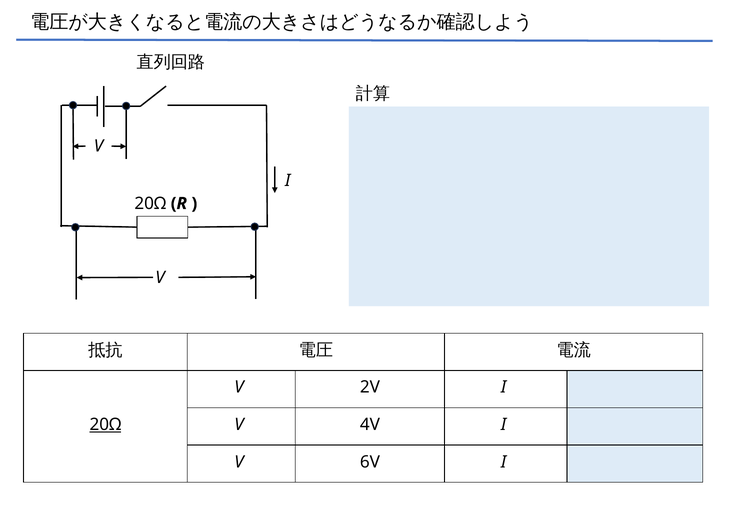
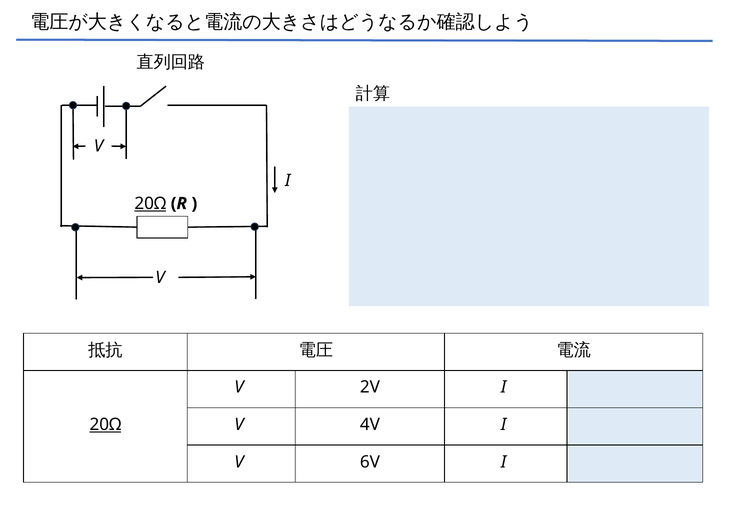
20Ω underline: none -> present (150, 203)
